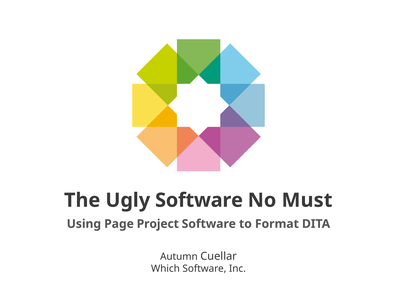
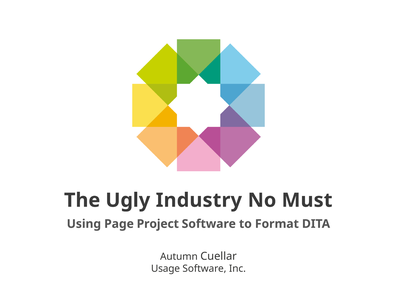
Ugly Software: Software -> Industry (199, 201)
Which: Which -> Usage (165, 269)
